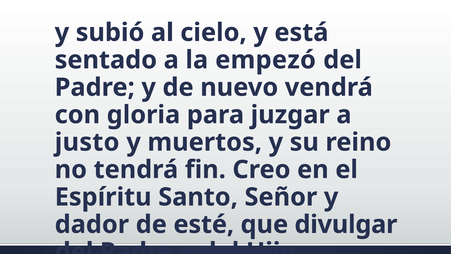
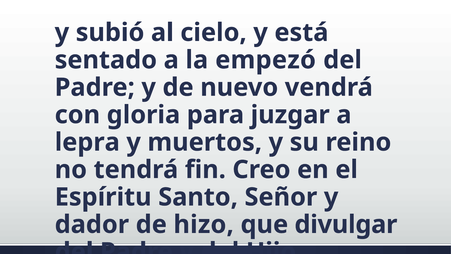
justo: justo -> lepra (87, 142)
esté: esté -> hizo (204, 224)
